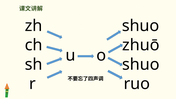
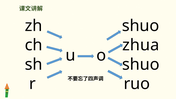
zhuō: zhuō -> zhua (141, 45)
